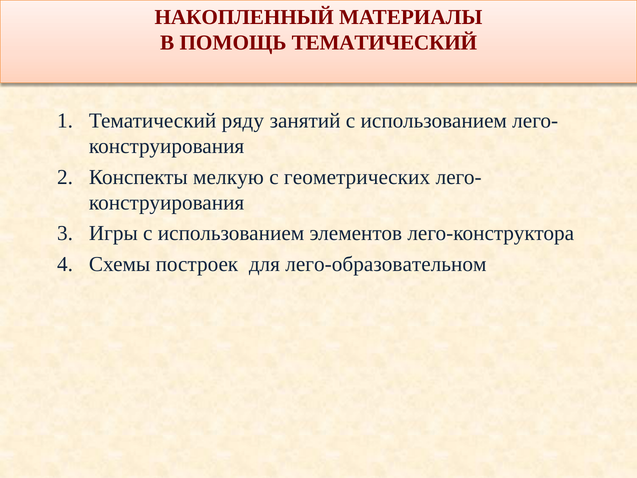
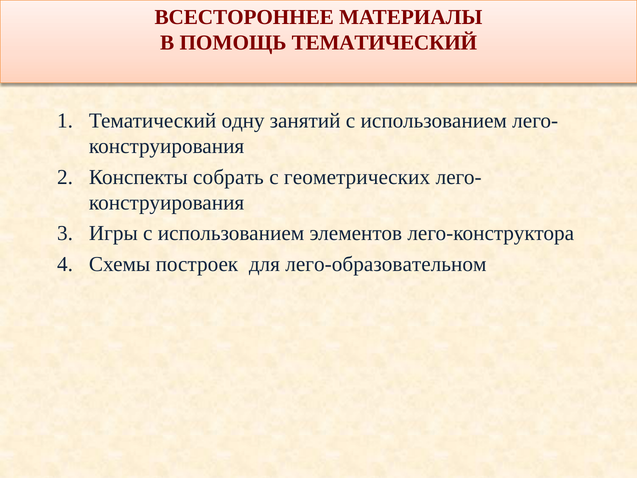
НАКОПЛЕННЫЙ: НАКОПЛЕННЫЙ -> ВСЕСТОРОННЕЕ (244, 17)
ряду: ряду -> одну (243, 121)
мелкую: мелкую -> собрать (228, 177)
